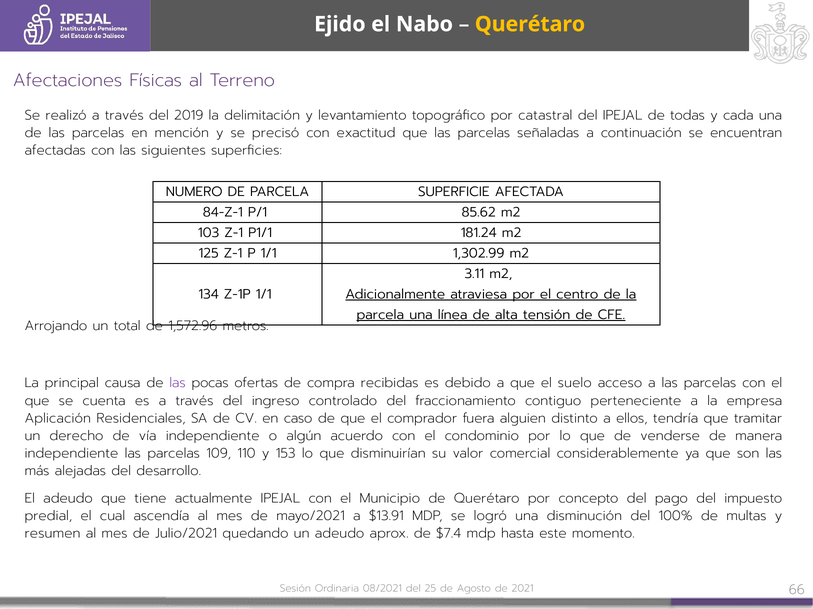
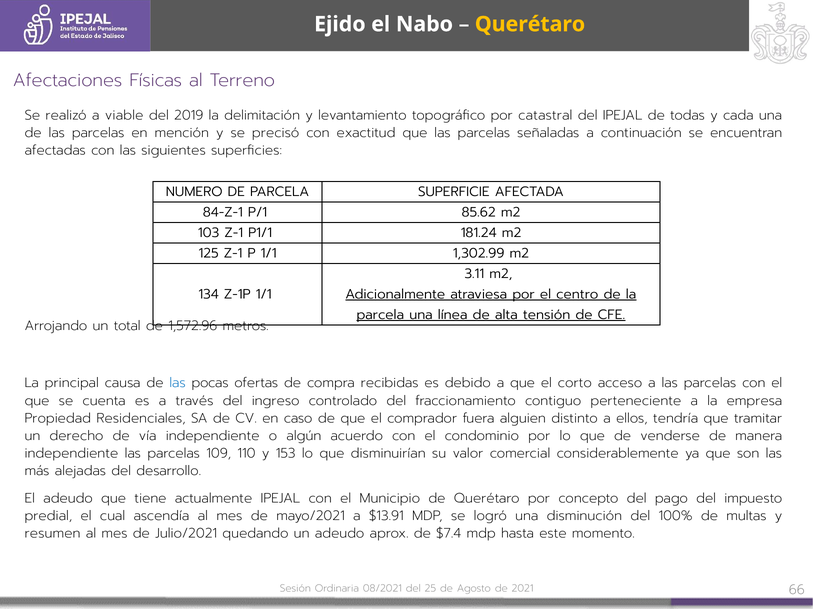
realizó a través: través -> viable (124, 115)
las colour: purple -> blue (178, 383)
suelo: suelo -> corto (575, 383)
Aplicación: Aplicación -> Propiedad (58, 419)
